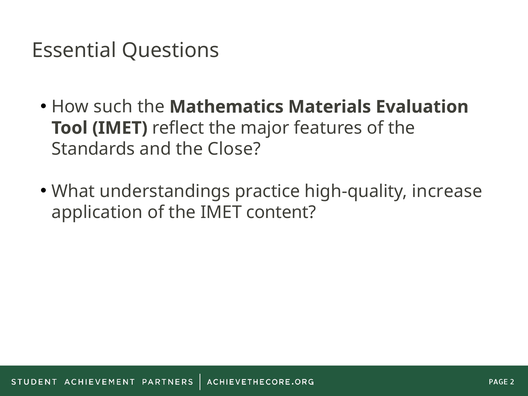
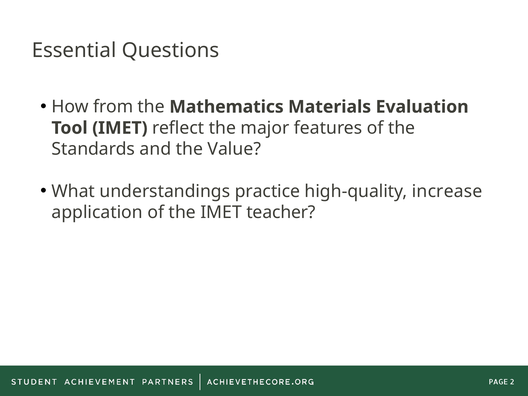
such: such -> from (113, 107)
Close: Close -> Value (234, 149)
content: content -> teacher (281, 212)
